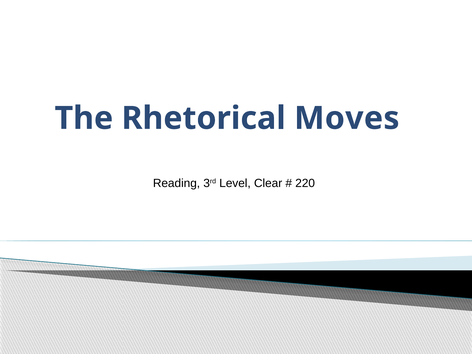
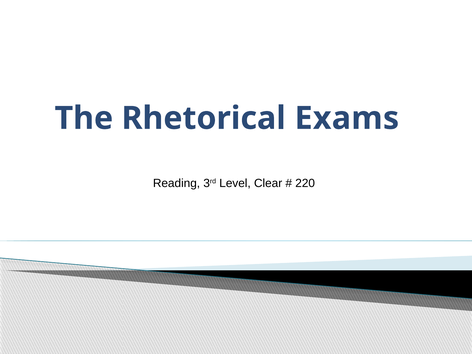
Moves: Moves -> Exams (347, 118)
